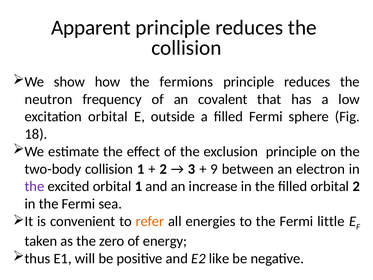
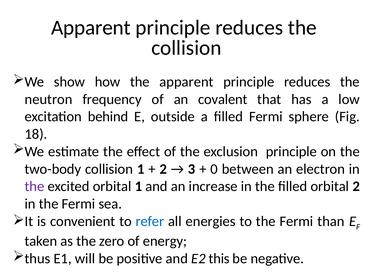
the fermions: fermions -> apparent (186, 82)
excitation orbital: orbital -> behind (108, 117)
9: 9 -> 0 (214, 169)
refer colour: orange -> blue (150, 221)
little: little -> than (331, 221)
like: like -> this (219, 258)
